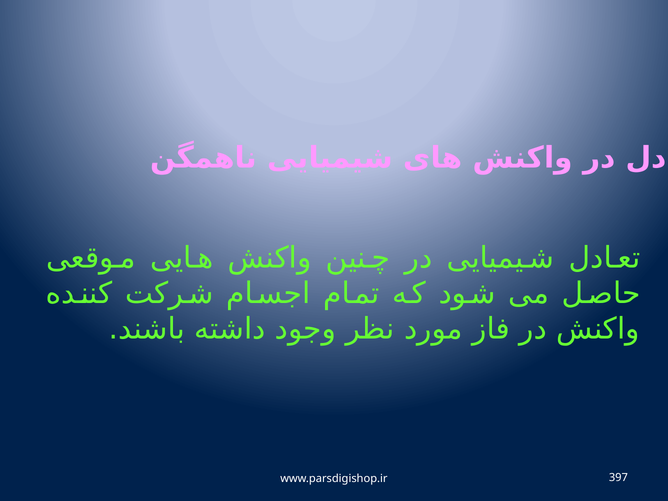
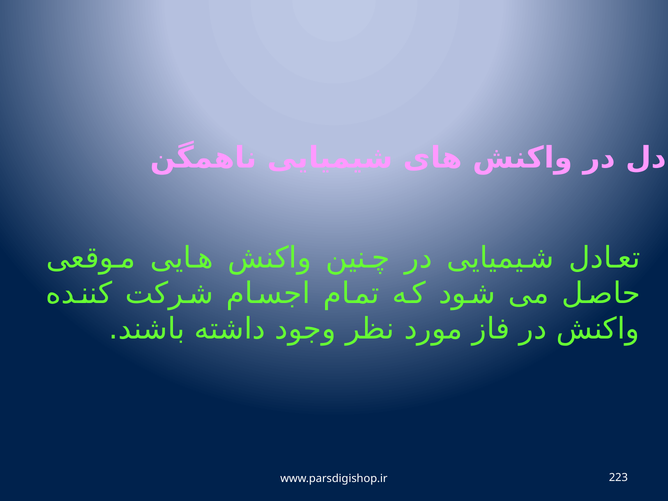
397: 397 -> 223 (618, 478)
